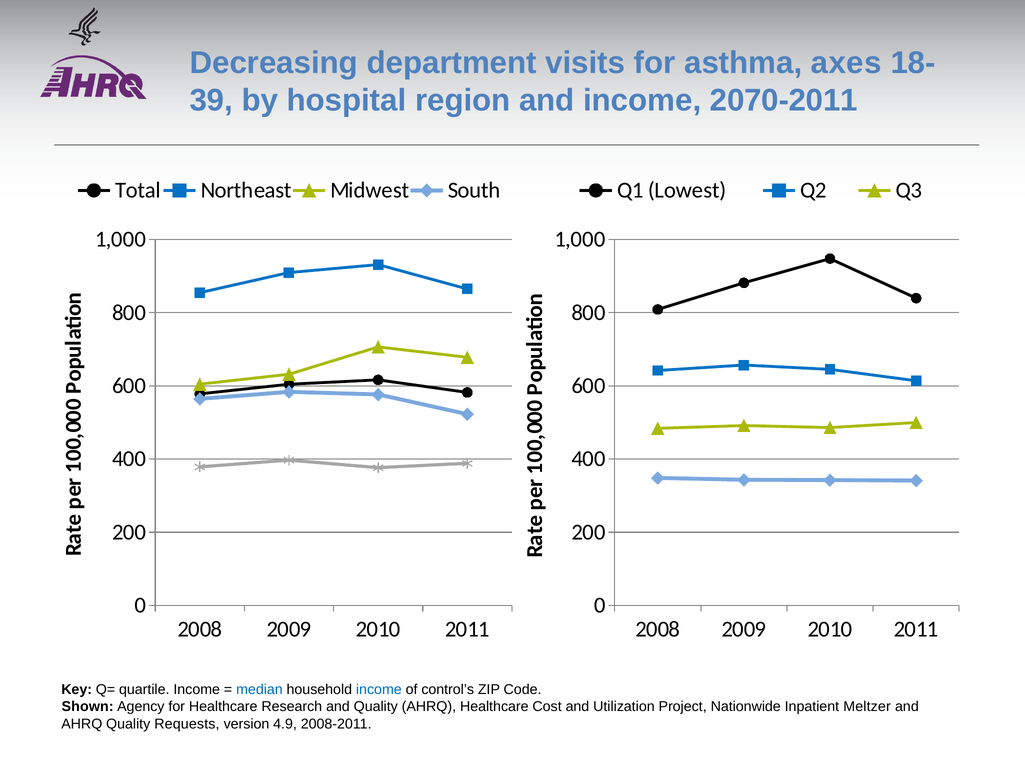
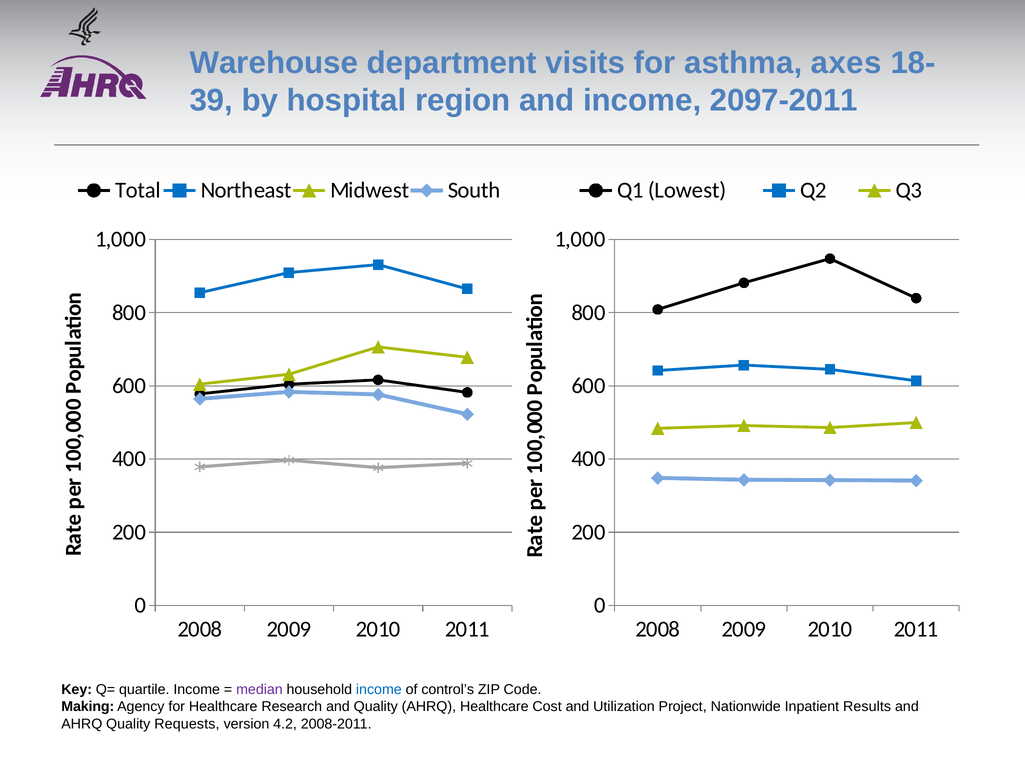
Decreasing: Decreasing -> Warehouse (274, 63)
2070-2011: 2070-2011 -> 2097-2011 (784, 100)
median colour: blue -> purple (259, 689)
Shown: Shown -> Making (88, 706)
Meltzer: Meltzer -> Results (867, 706)
4.9: 4.9 -> 4.2 (285, 724)
